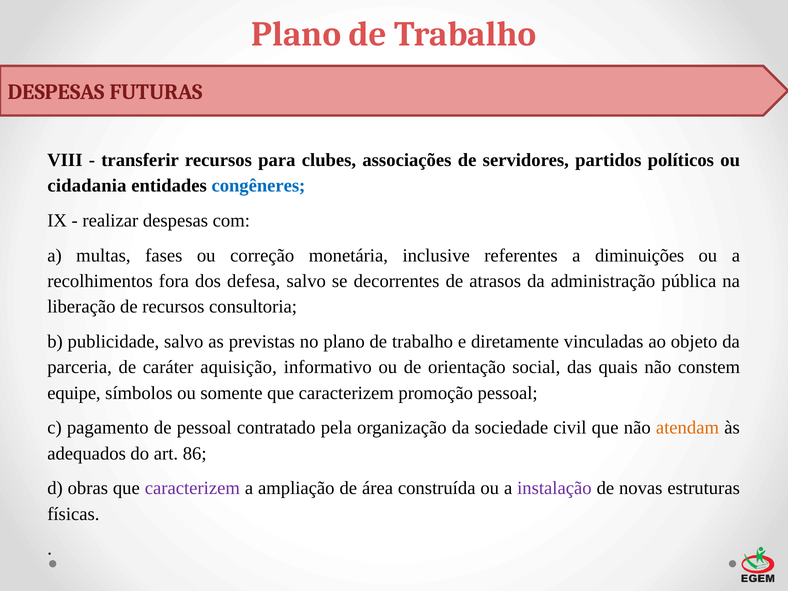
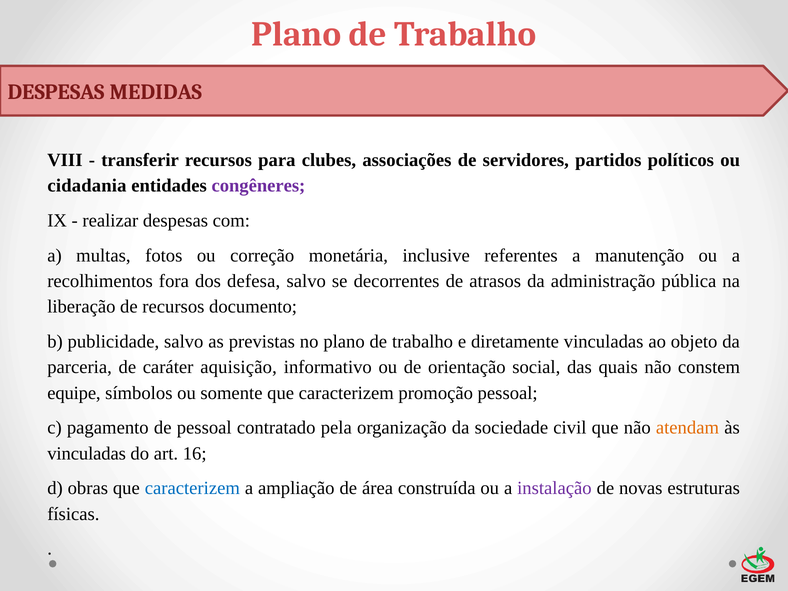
FUTURAS: FUTURAS -> MEDIDAS (156, 92)
congêneres colour: blue -> purple (258, 186)
fases: fases -> fotos (164, 255)
diminuições: diminuições -> manutenção (640, 255)
consultoria: consultoria -> documento (253, 307)
adequados: adequados -> vinculadas (87, 453)
86: 86 -> 16 (195, 453)
caracterizem colour: purple -> blue (192, 488)
